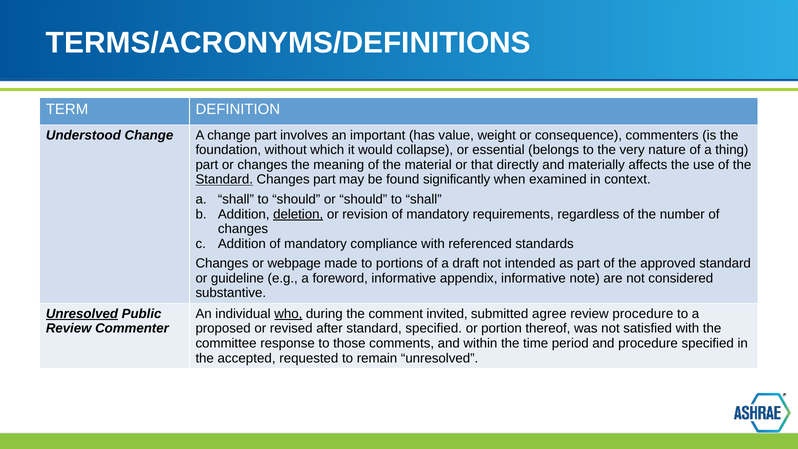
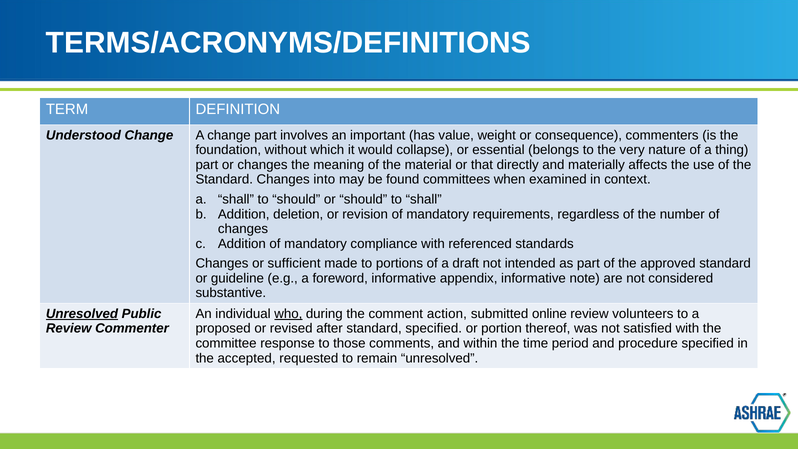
Standard underline: present -> none (224, 180)
Changes part: part -> into (324, 180)
significantly: significantly -> committees (457, 180)
deletion underline: present -> none (298, 214)
webpage: webpage -> sufficient (294, 263)
invited: invited -> action (447, 314)
agree: agree -> online (549, 314)
review procedure: procedure -> volunteers (643, 314)
